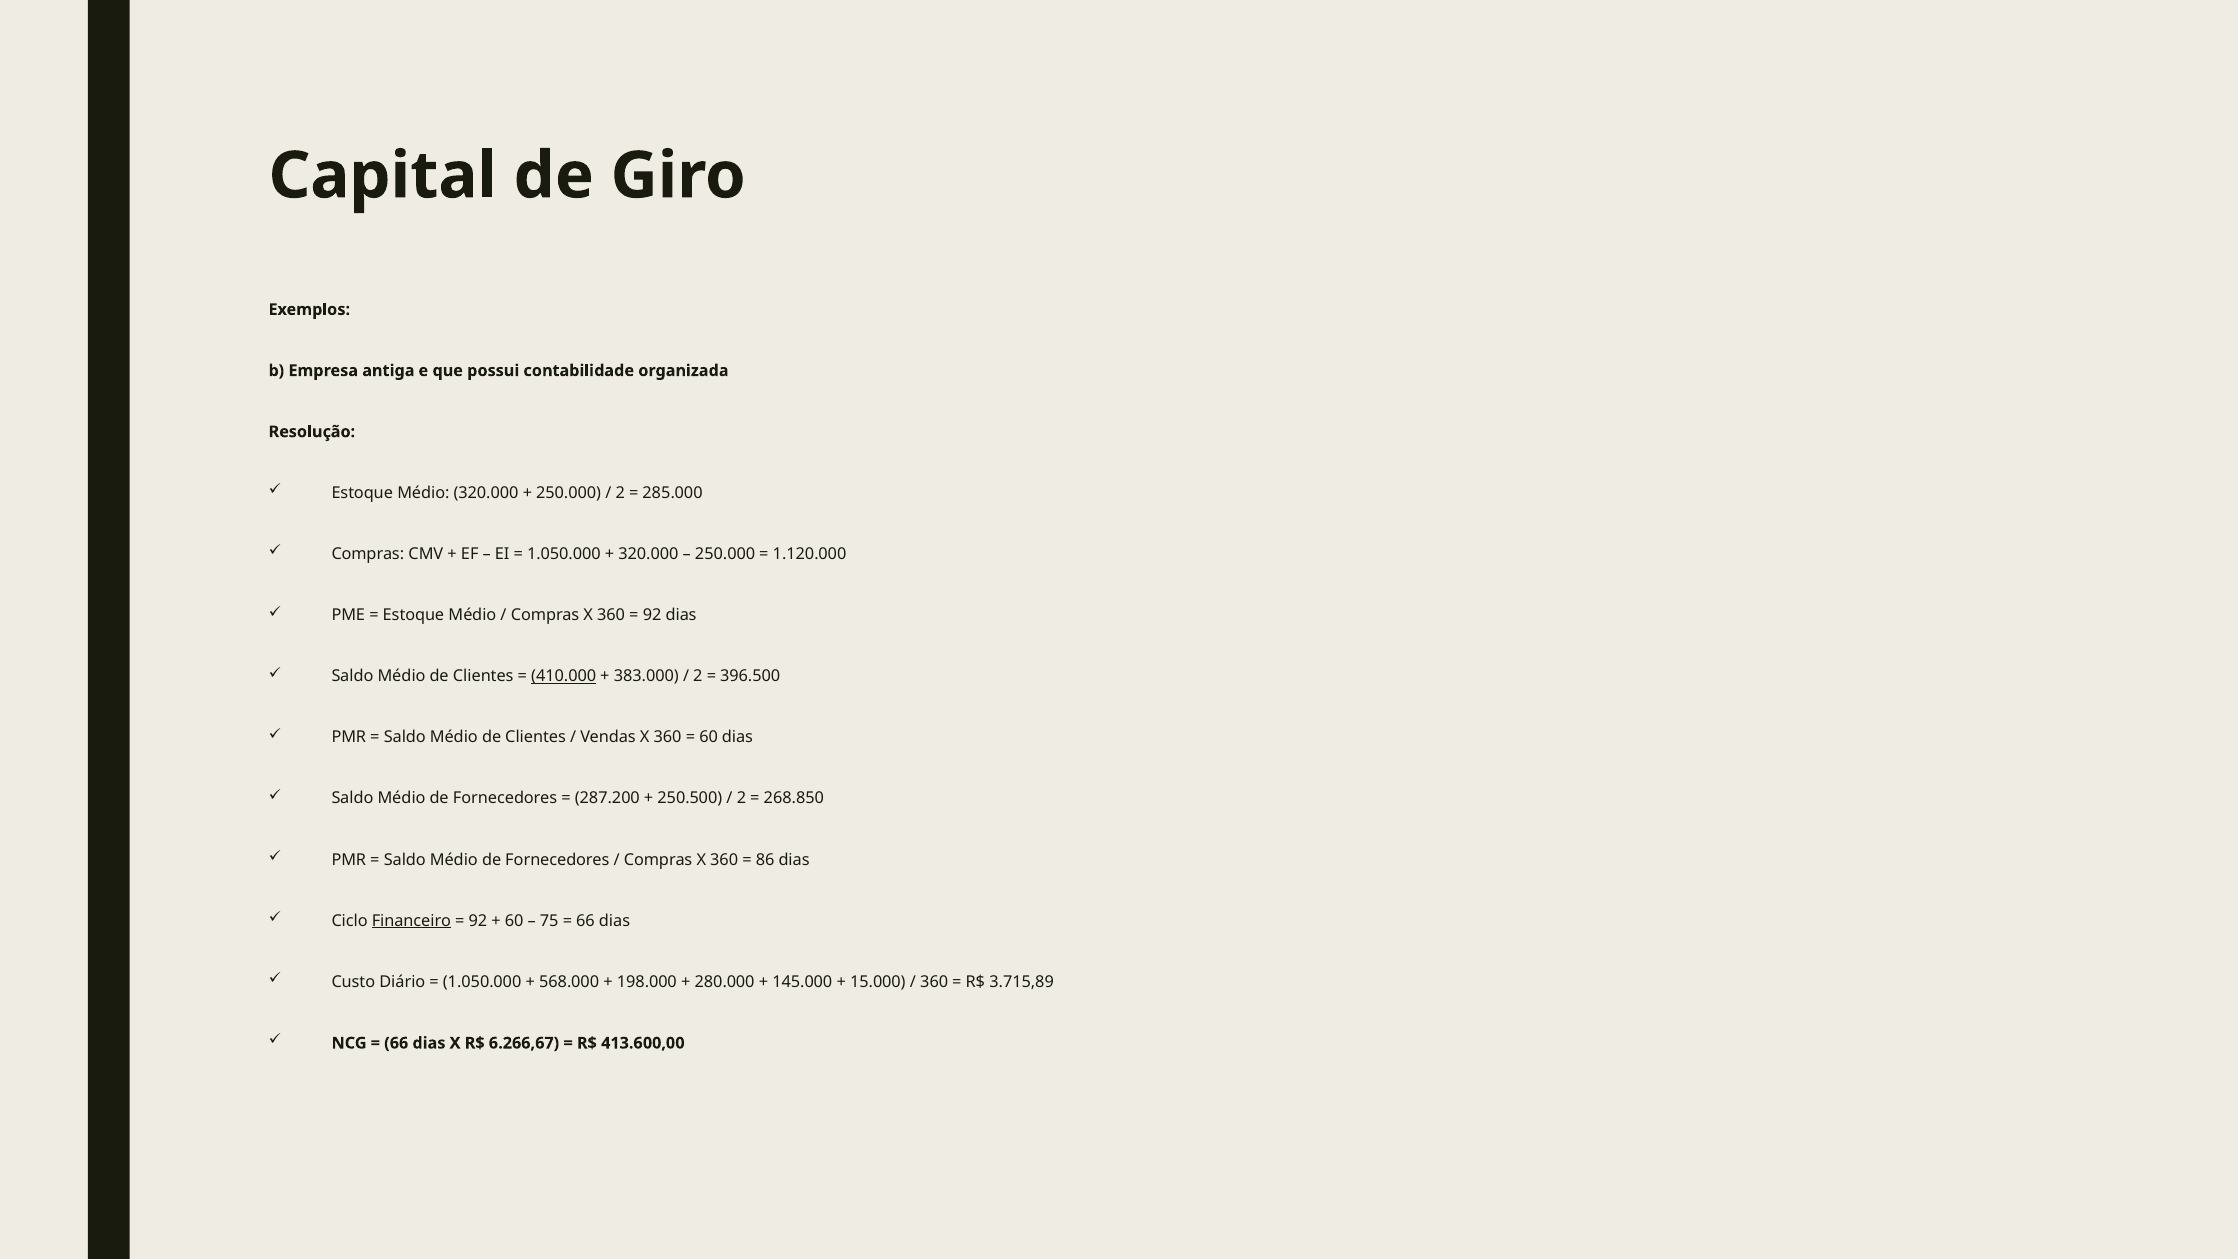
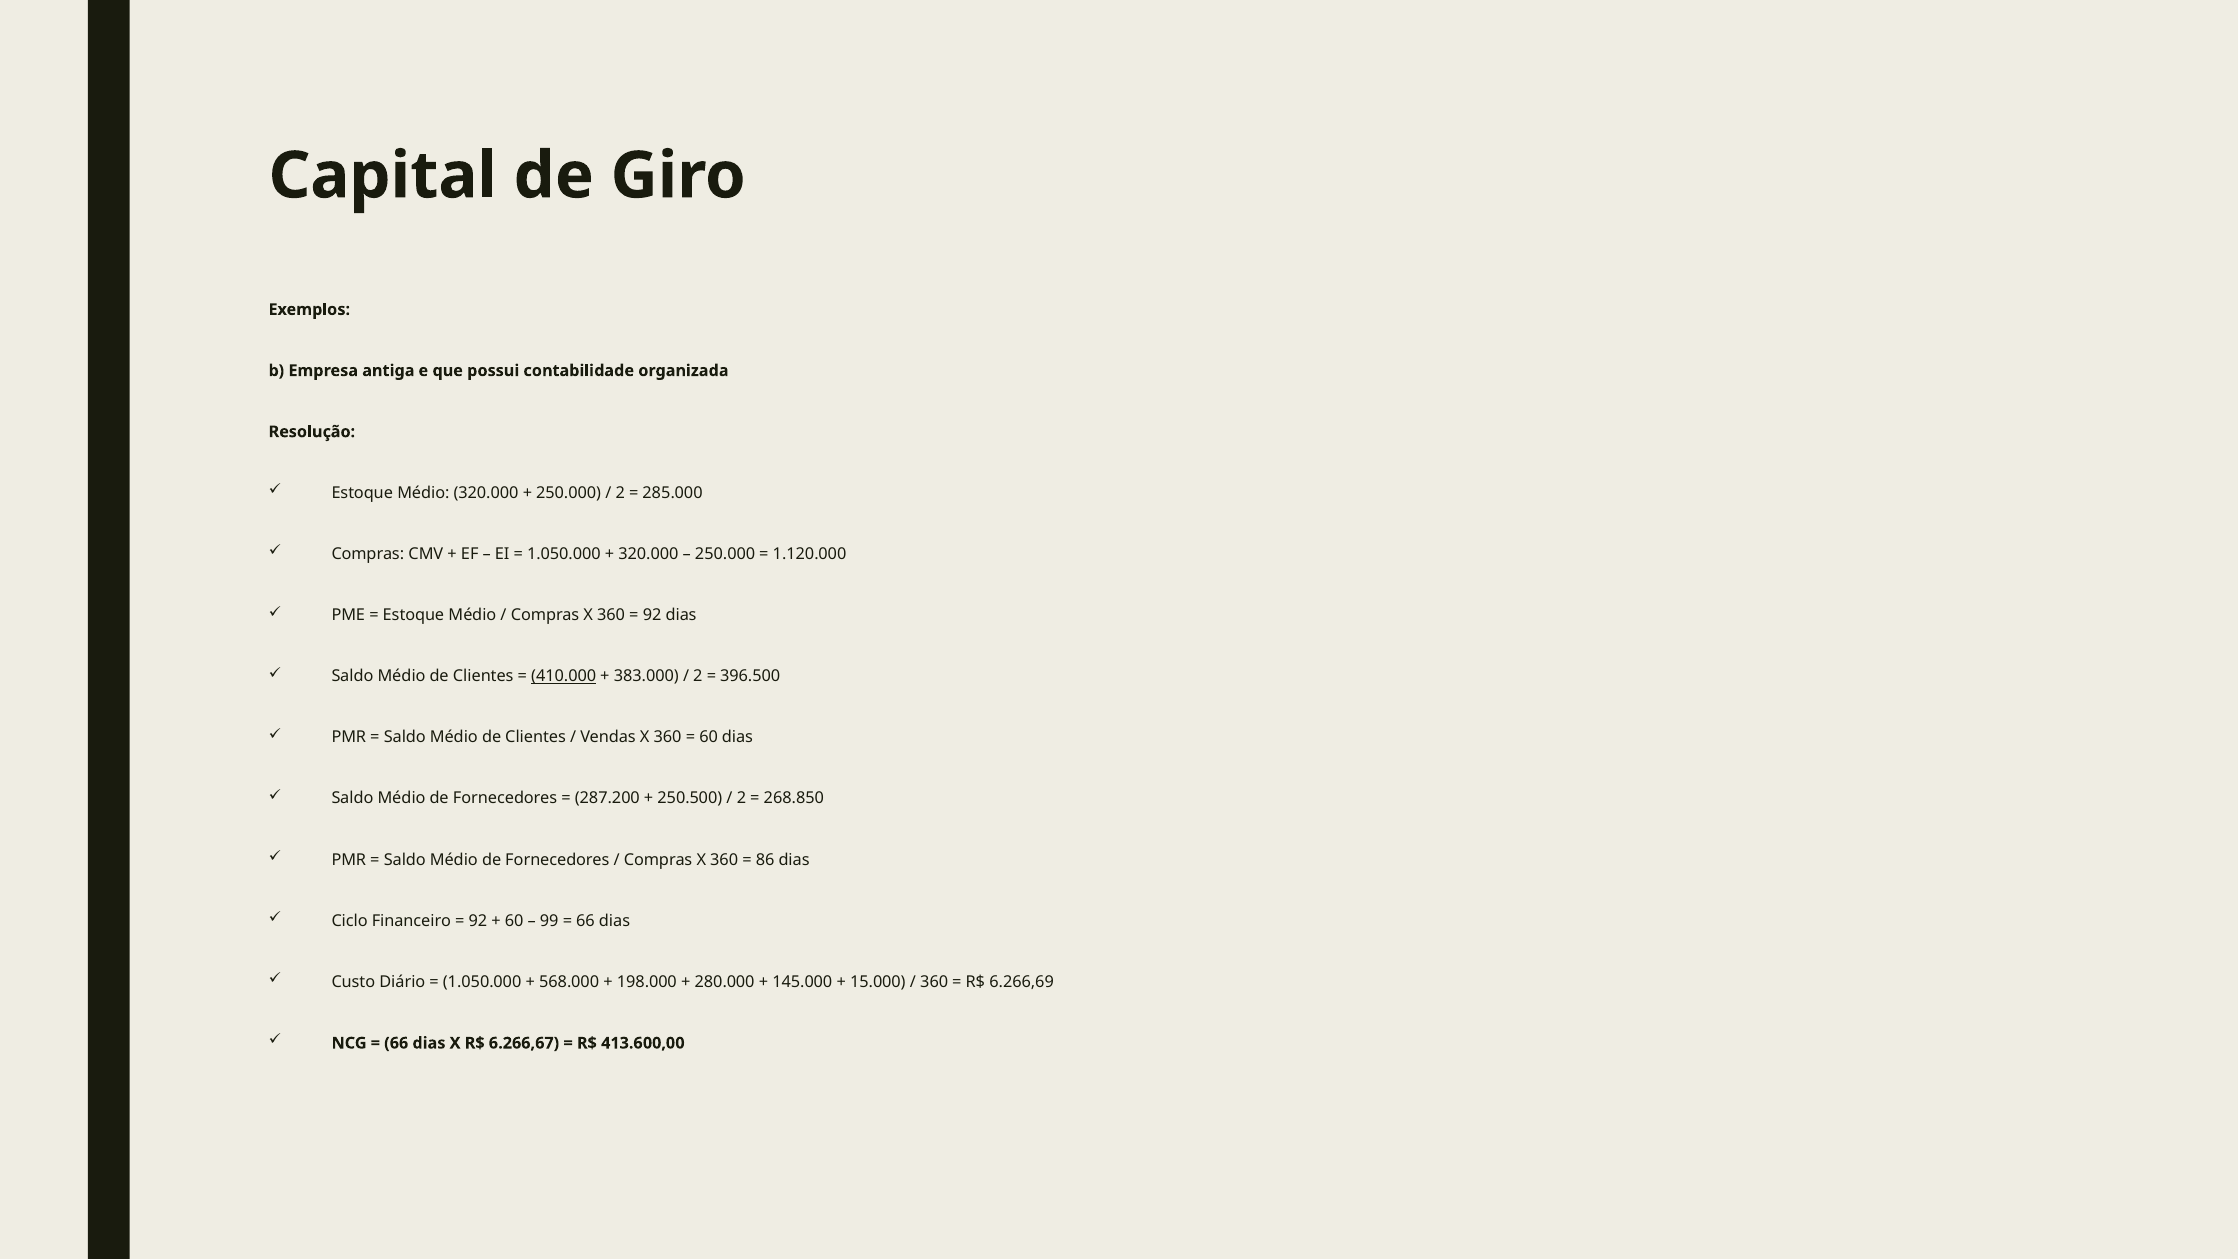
Financeiro underline: present -> none (411, 921)
75: 75 -> 99 (549, 921)
3.715,89: 3.715,89 -> 6.266,69 (1022, 982)
